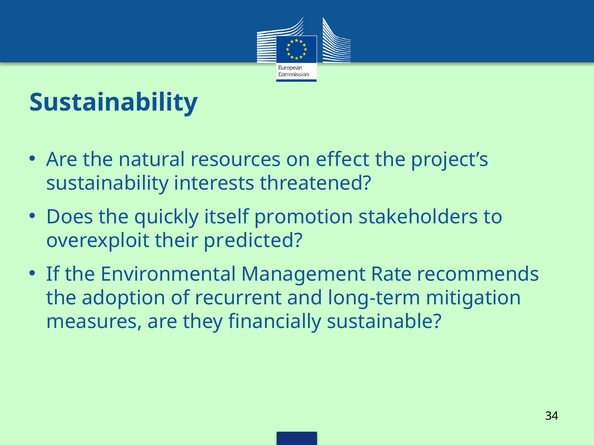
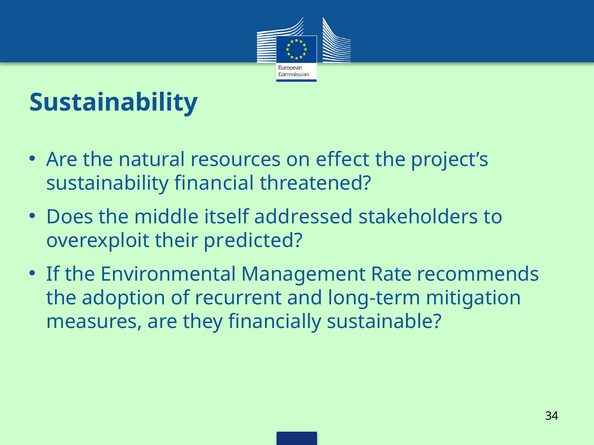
interests: interests -> financial (214, 183)
quickly: quickly -> middle (167, 217)
promotion: promotion -> addressed (304, 217)
